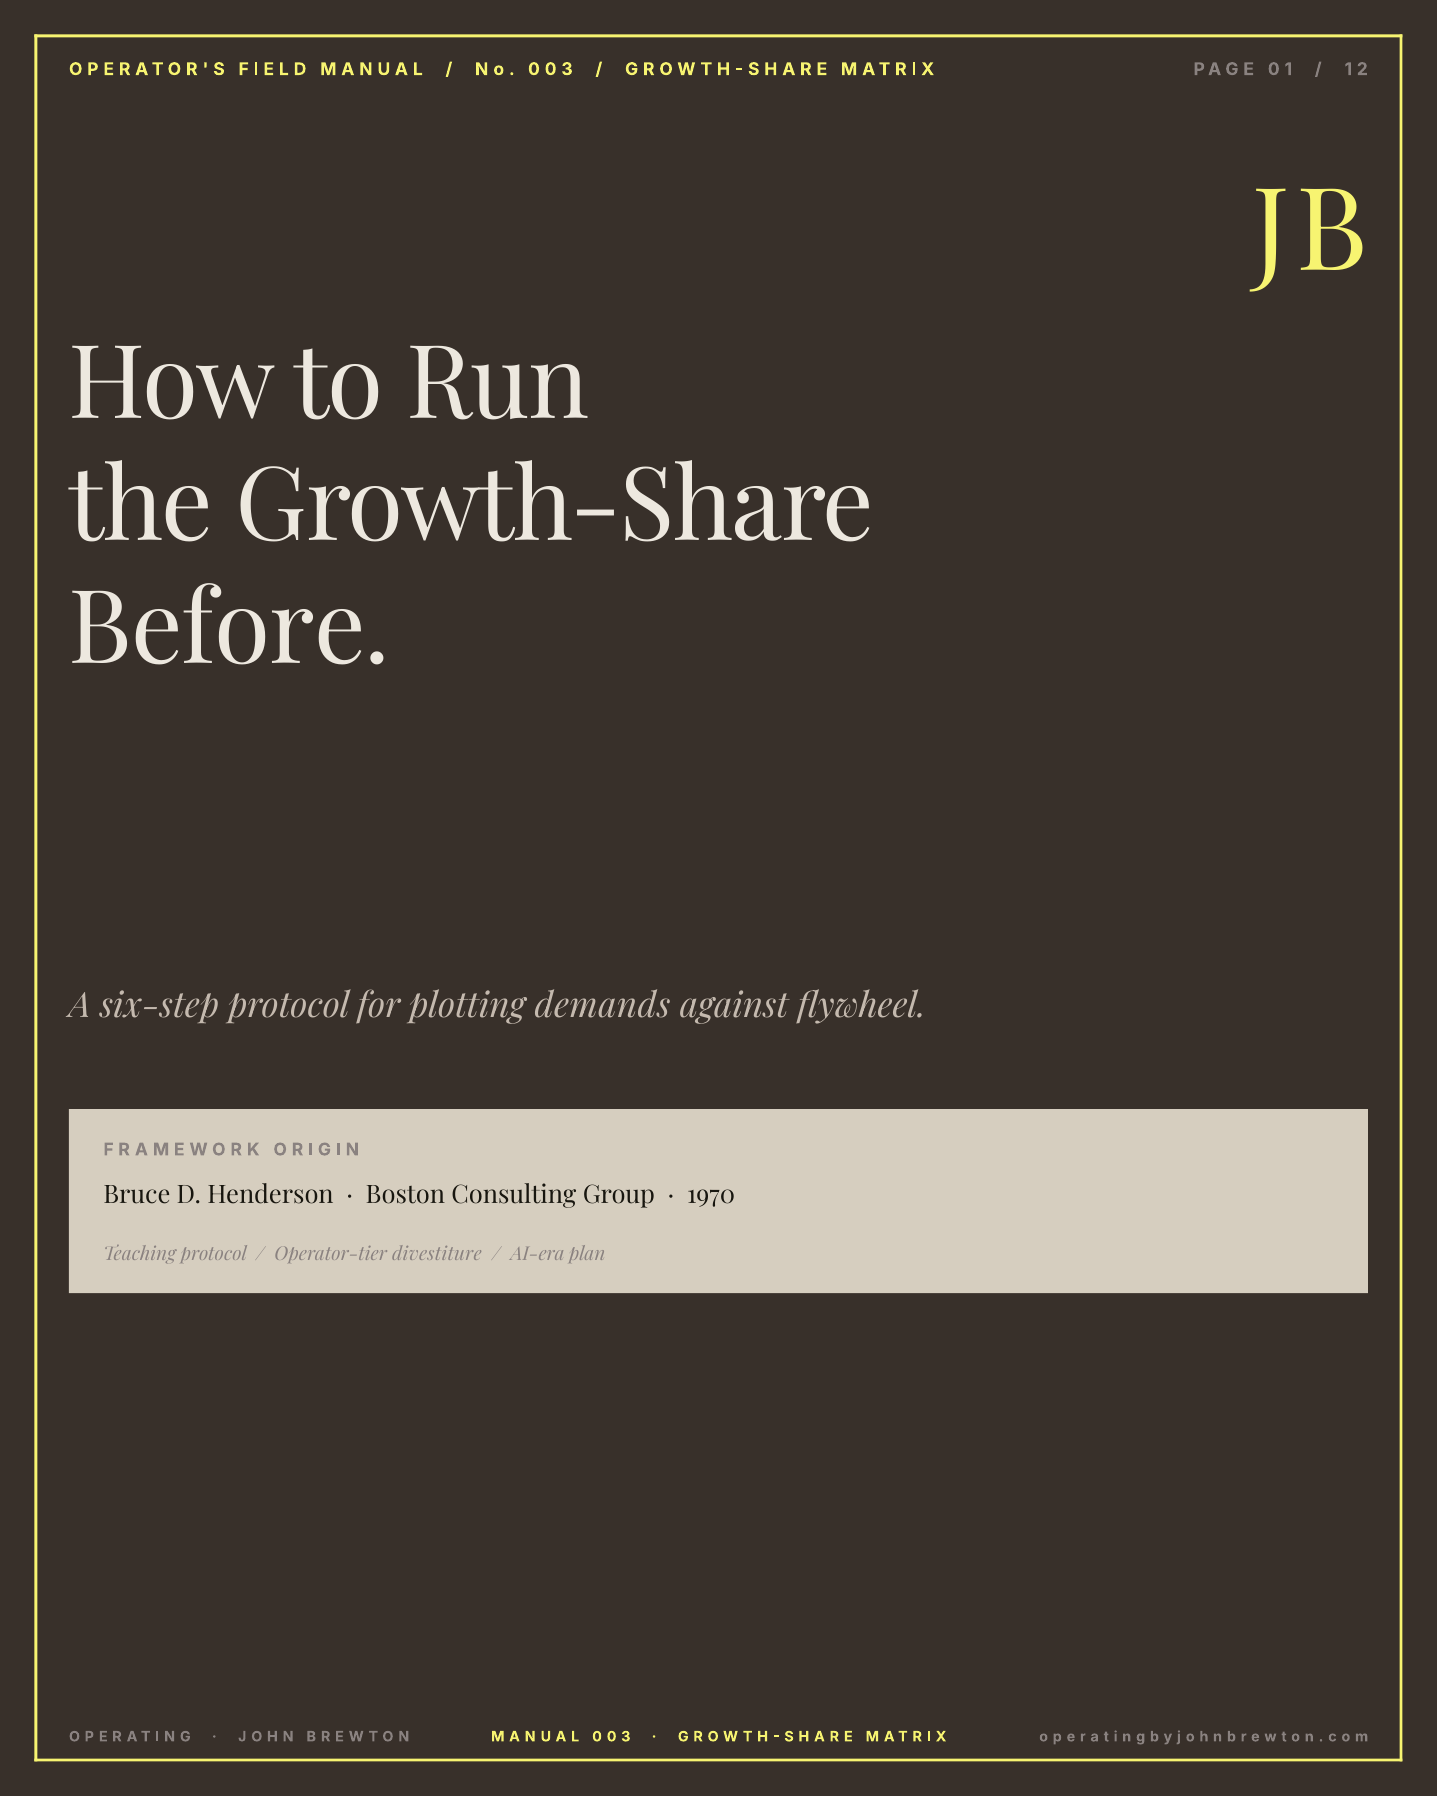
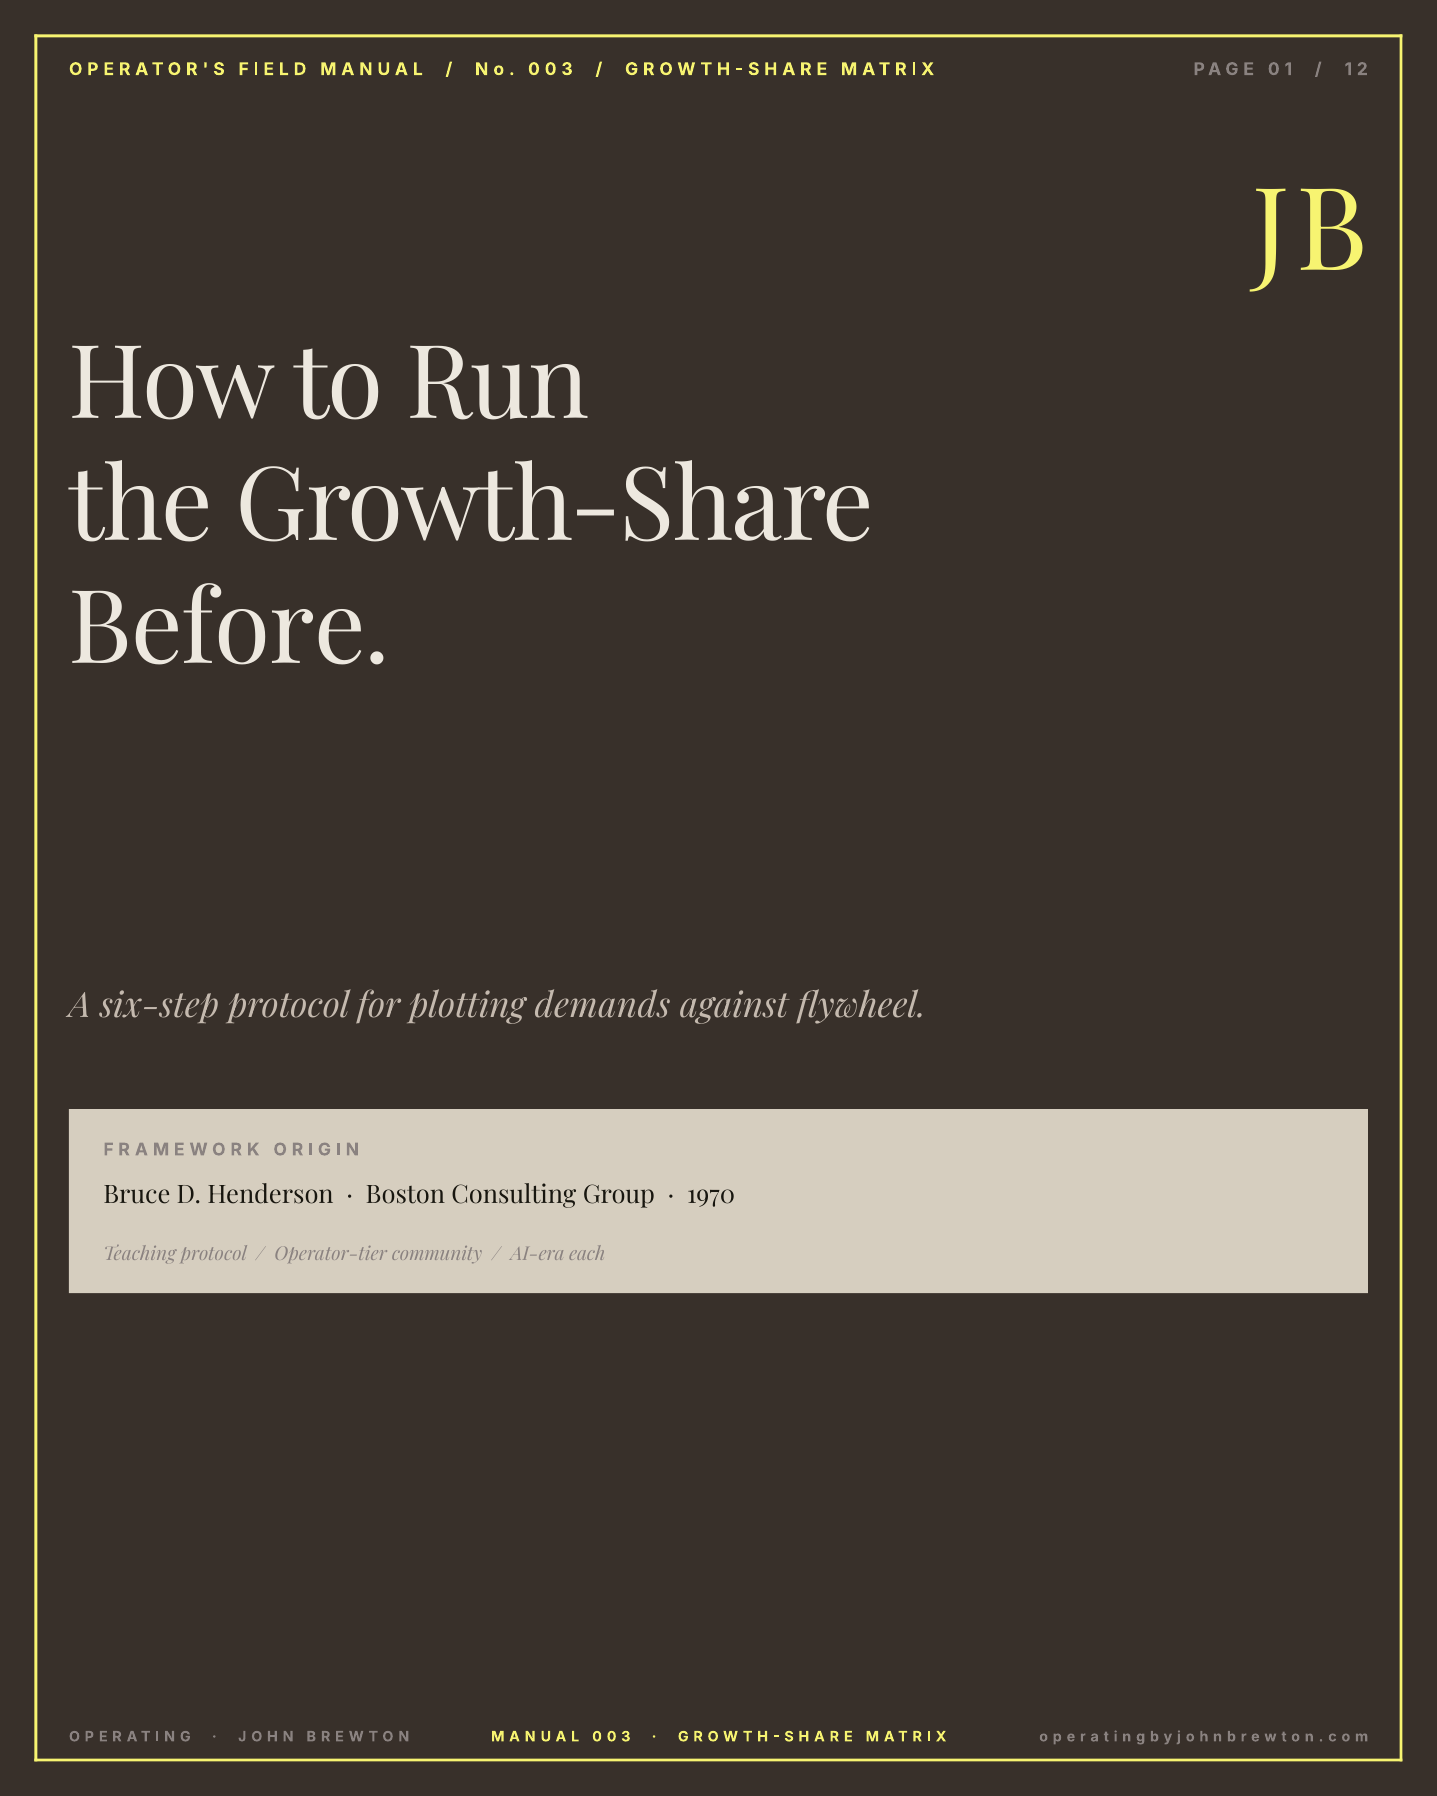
divestiture: divestiture -> community (437, 1254)
plan: plan -> each (587, 1254)
